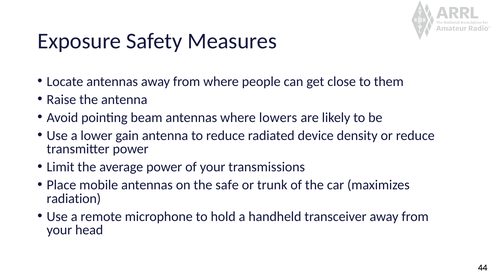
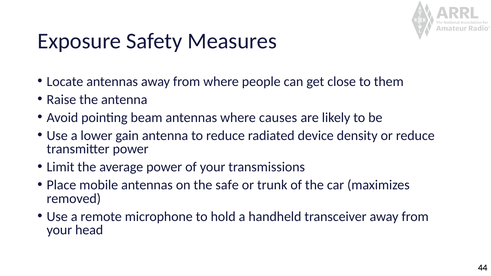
lowers: lowers -> causes (278, 118)
radiation: radiation -> removed (74, 199)
